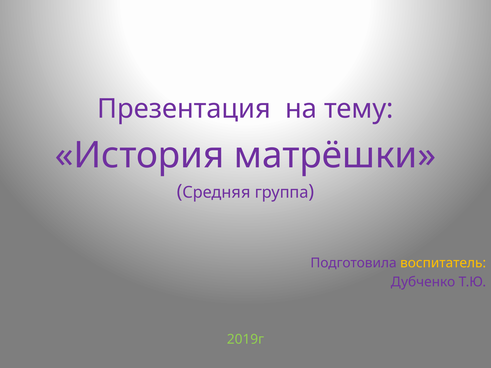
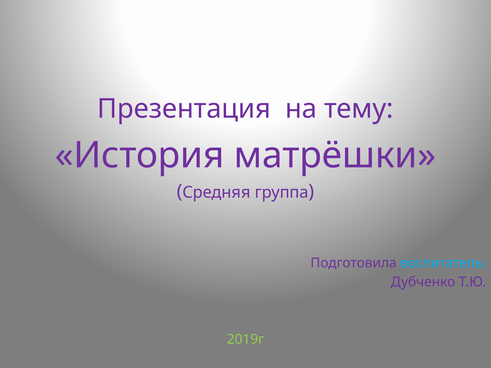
воспитатель colour: yellow -> light blue (443, 263)
